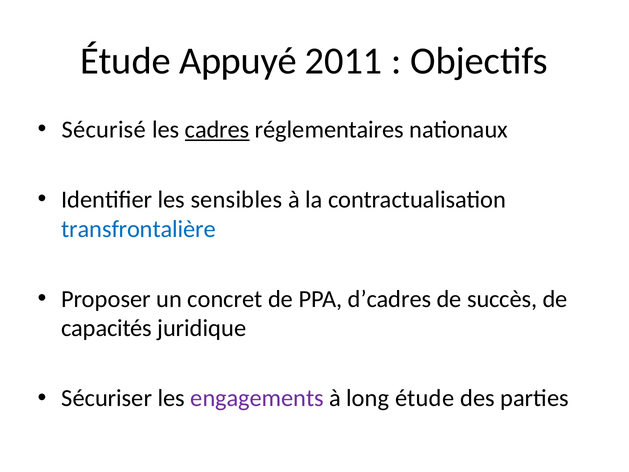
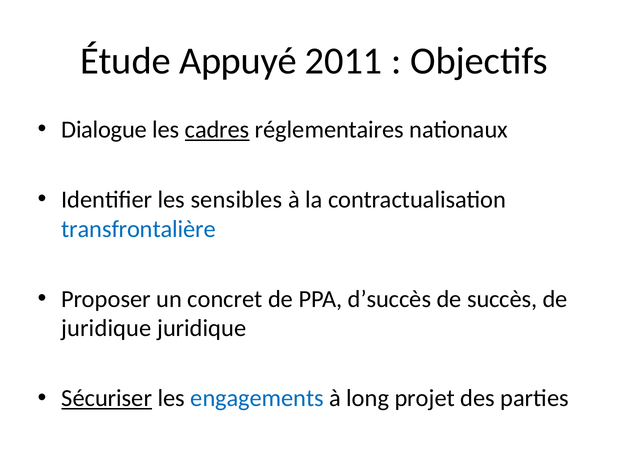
Sécurisé: Sécurisé -> Dialogue (104, 130)
d’cadres: d’cadres -> d’succès (390, 299)
capacités: capacités -> juridique (106, 328)
Sécuriser underline: none -> present (107, 398)
engagements colour: purple -> blue (257, 398)
long étude: étude -> projet (425, 398)
